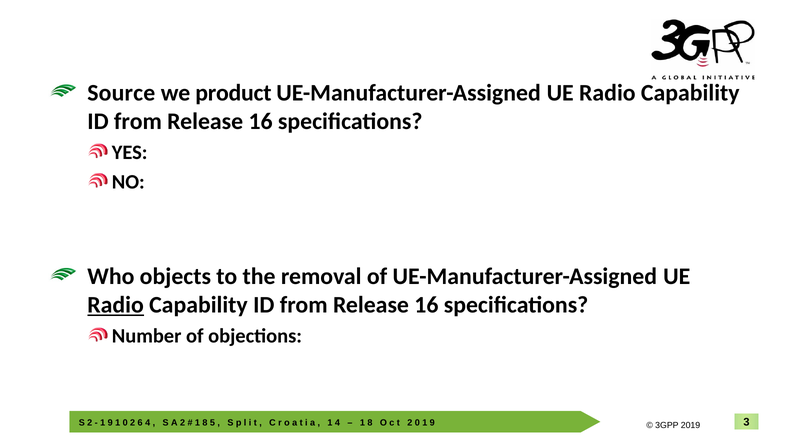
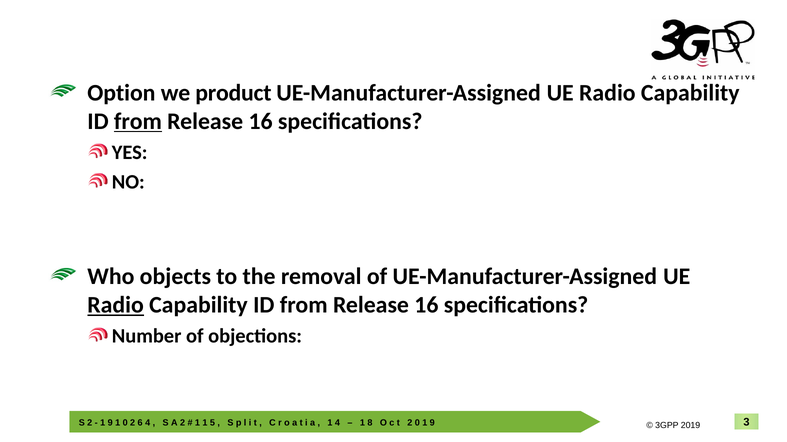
Source: Source -> Option (121, 93)
from underline: none -> present (138, 121)
8: 8 -> 1 (205, 424)
